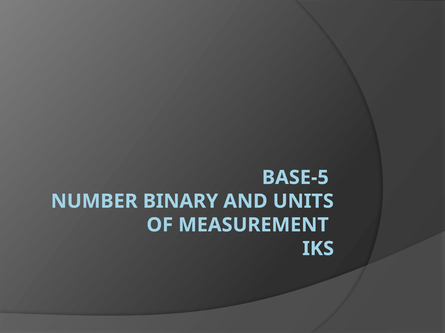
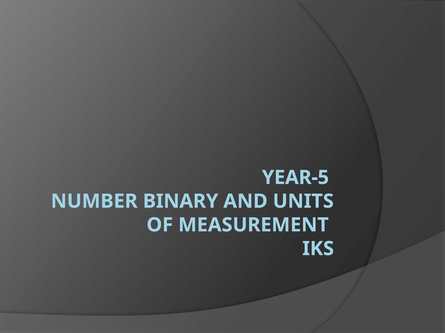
BASE-5: BASE-5 -> YEAR-5 (295, 178)
